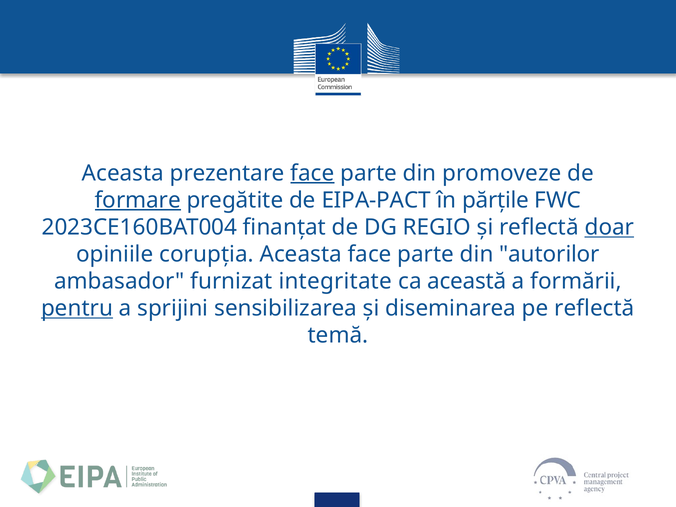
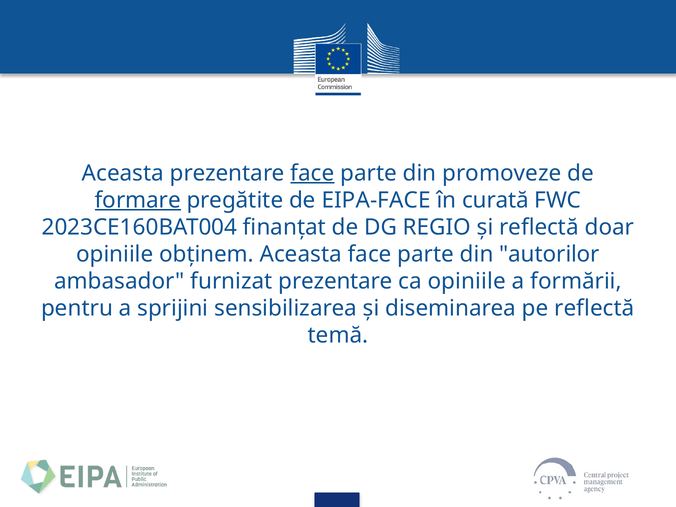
EIPA-PACT: EIPA-PACT -> EIPA-FACE (376, 200)
părțile: părțile -> curată (495, 200)
doar underline: present -> none (609, 227)
corupția: corupția -> obținem (207, 254)
furnizat integritate: integritate -> prezentare (335, 281)
ca această: această -> opiniile (467, 281)
pentru underline: present -> none (77, 308)
